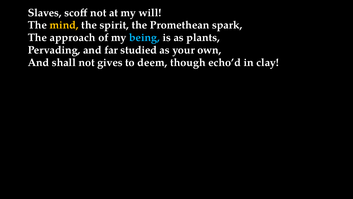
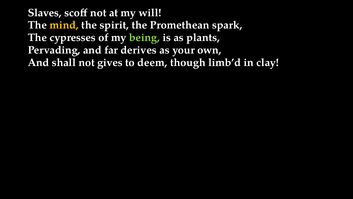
approach: approach -> cypresses (73, 37)
being colour: light blue -> light green (144, 37)
studied: studied -> derives (139, 50)
echo’d: echo’d -> limb’d (225, 62)
